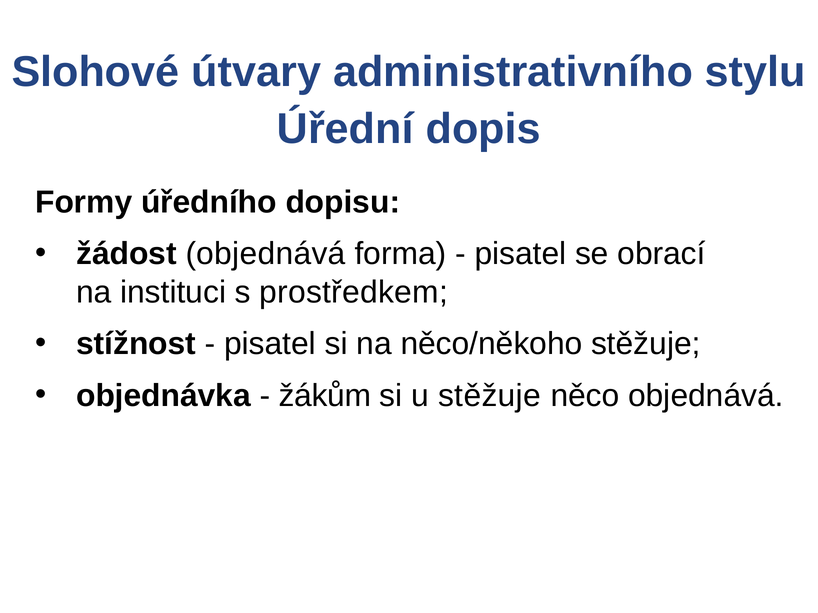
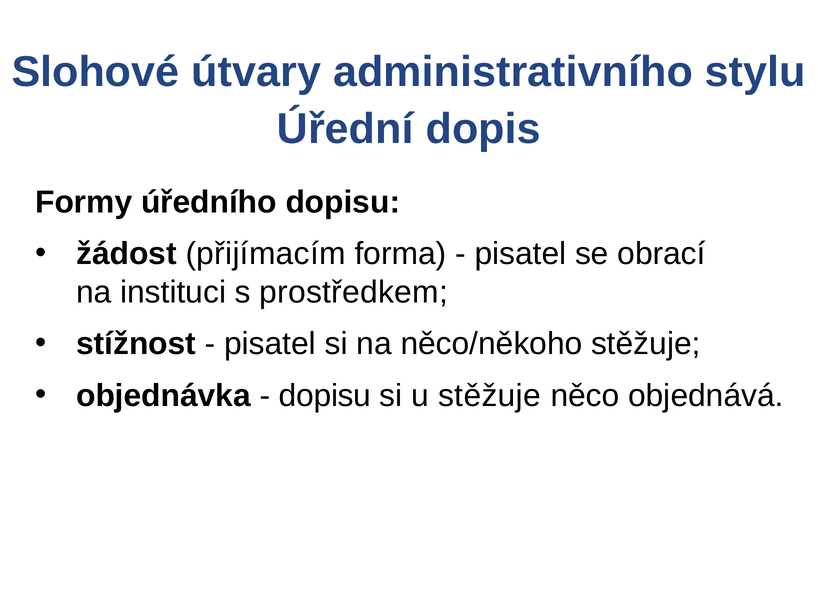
žádost objednává: objednává -> přijímacím (266, 254)
žákům: žákům -> dopisu (325, 396)
